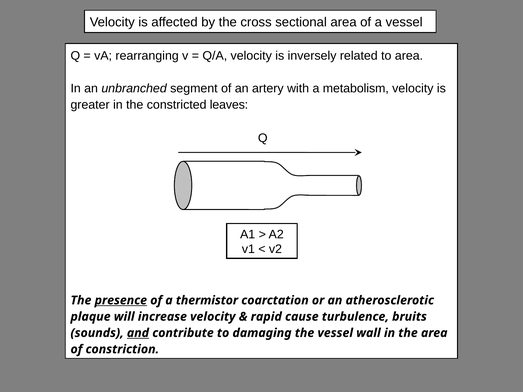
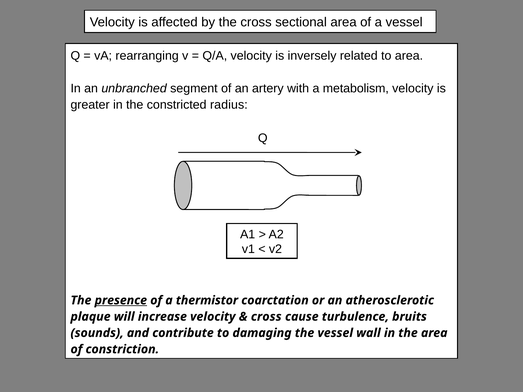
leaves: leaves -> radius (229, 105)
rapid: rapid -> cross (266, 317)
and underline: present -> none (138, 333)
